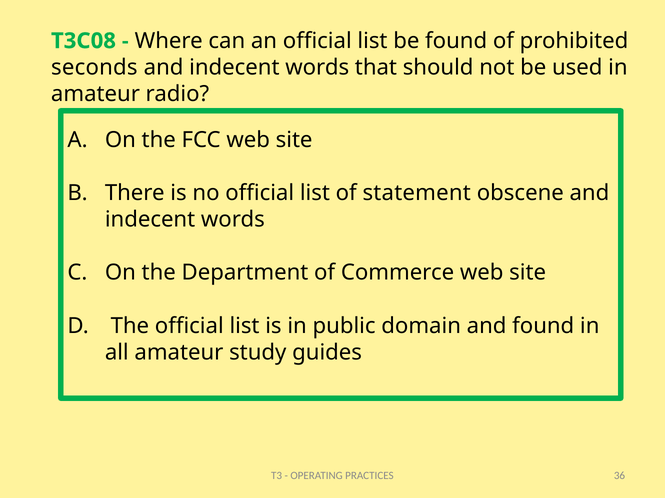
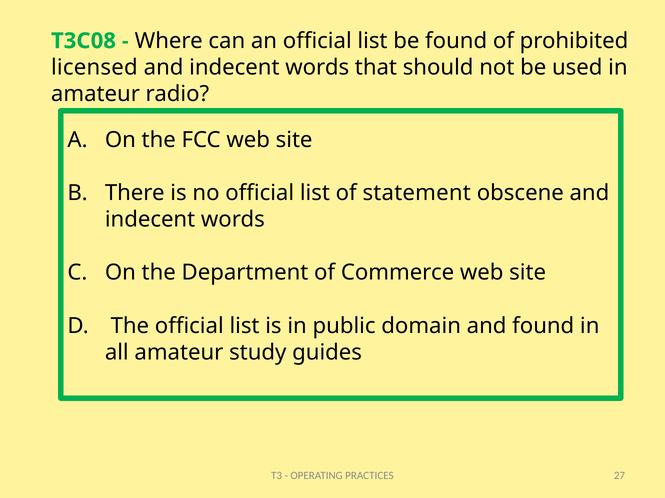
seconds: seconds -> licensed (94, 68)
36: 36 -> 27 (619, 476)
